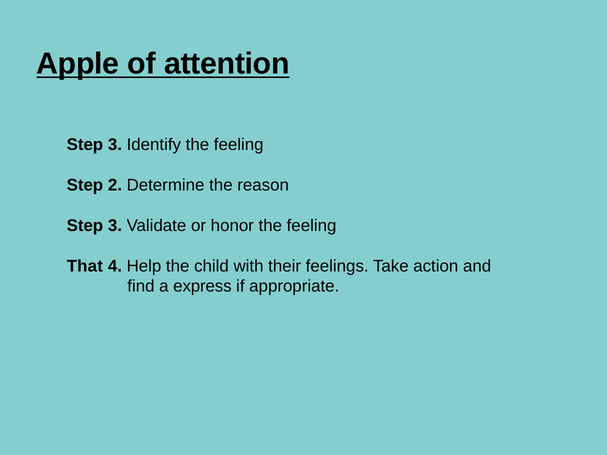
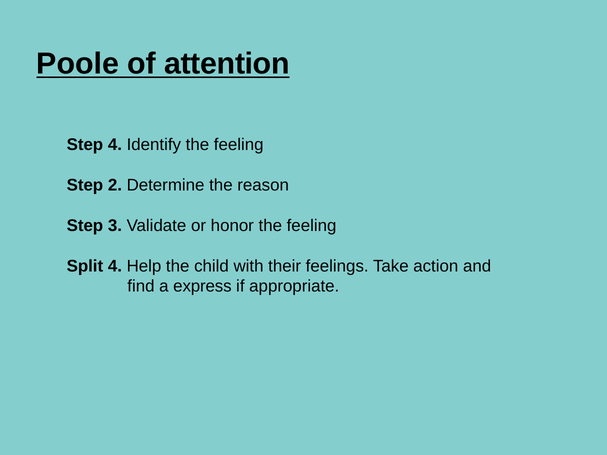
Apple: Apple -> Poole (78, 64)
3: 3 -> 4 (115, 145)
That: That -> Split (85, 266)
